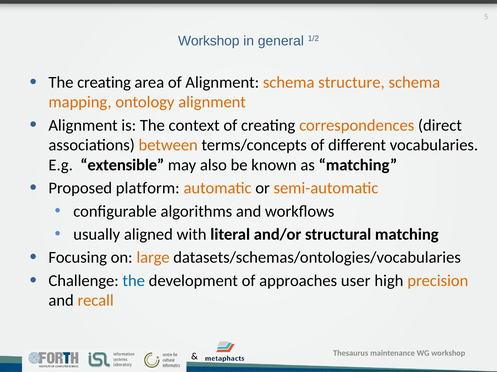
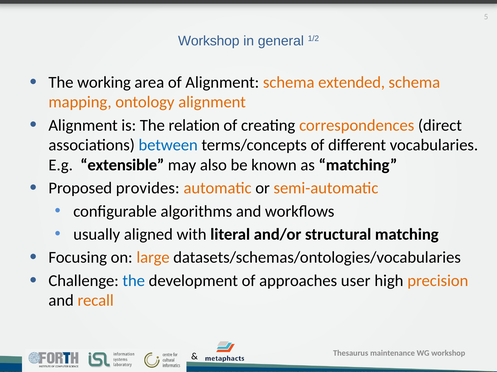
The creating: creating -> working (104, 82)
structure: structure -> extended (352, 82)
context: context -> relation (194, 126)
between colour: orange -> blue (168, 145)
platform: platform -> provides (148, 188)
